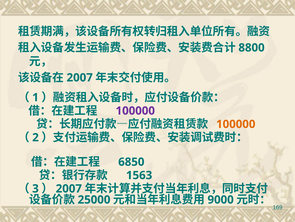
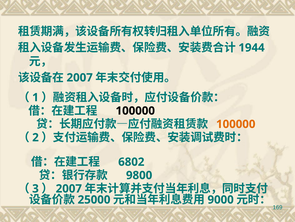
8800: 8800 -> 1944 (252, 48)
100000 colour: purple -> black (135, 110)
6850: 6850 -> 6802 (131, 161)
1563: 1563 -> 9800 (139, 175)
